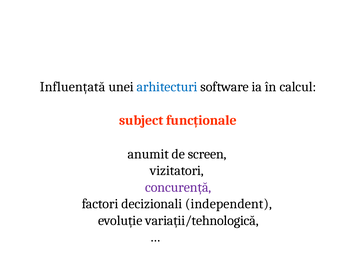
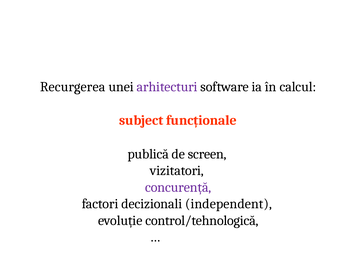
Influențată: Influențată -> Recurgerea (73, 87)
arhitecturi colour: blue -> purple (167, 87)
anumit: anumit -> publică (148, 154)
variații/tehnologică: variații/tehnologică -> control/tehnologică (202, 220)
